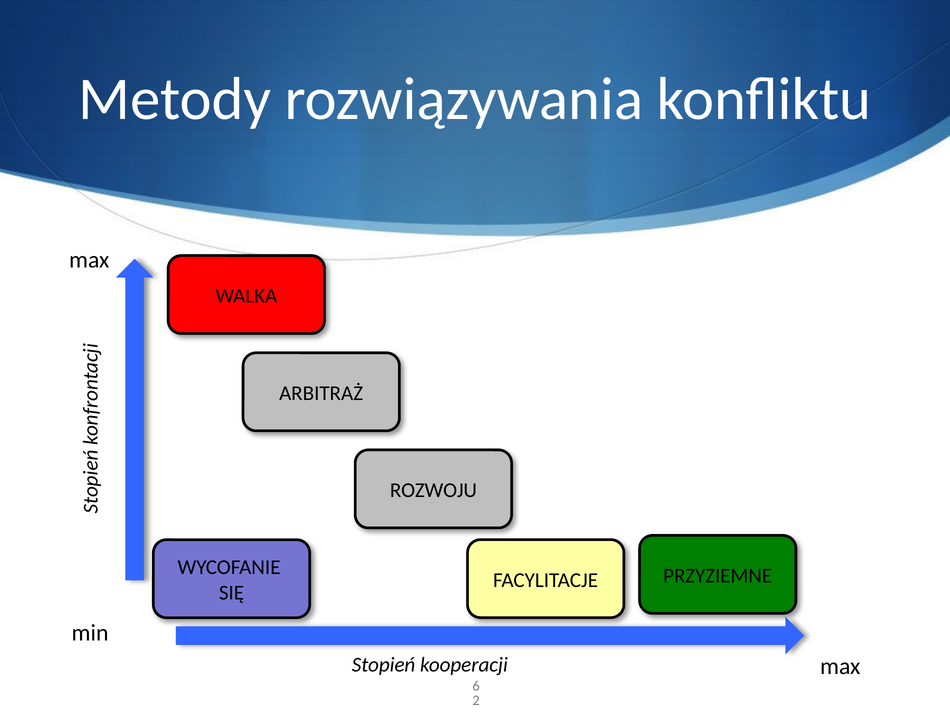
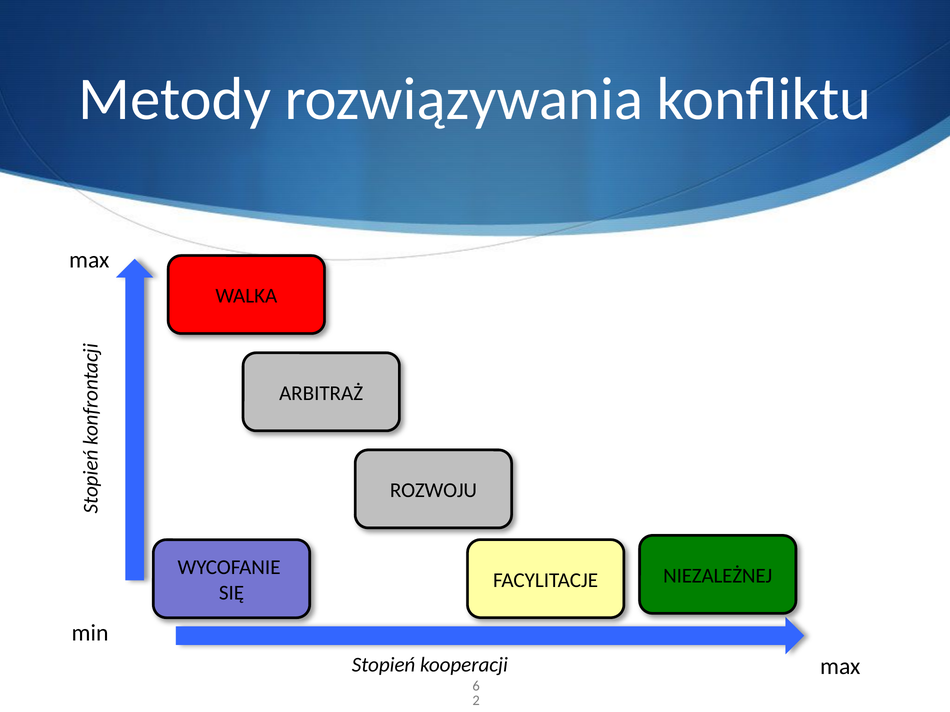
PRZYZIEMNE: PRZYZIEMNE -> NIEZALEŻNEJ (718, 576)
